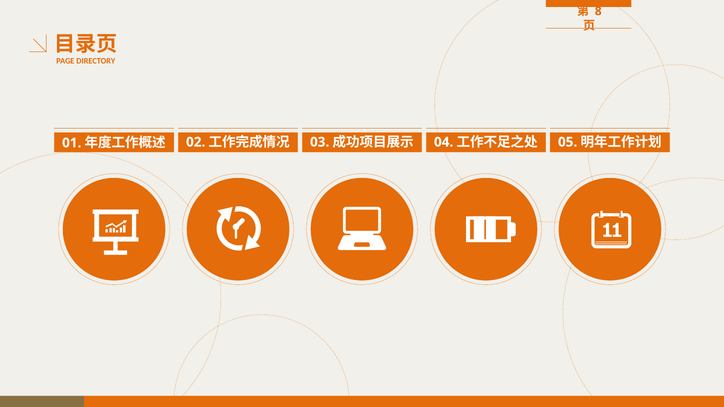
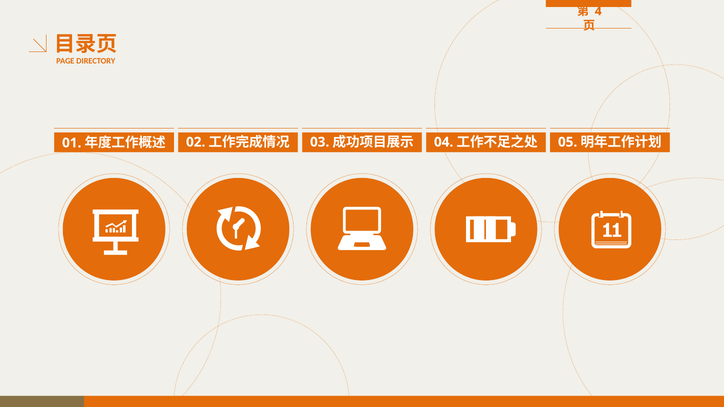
8: 8 -> 4 (598, 11)
